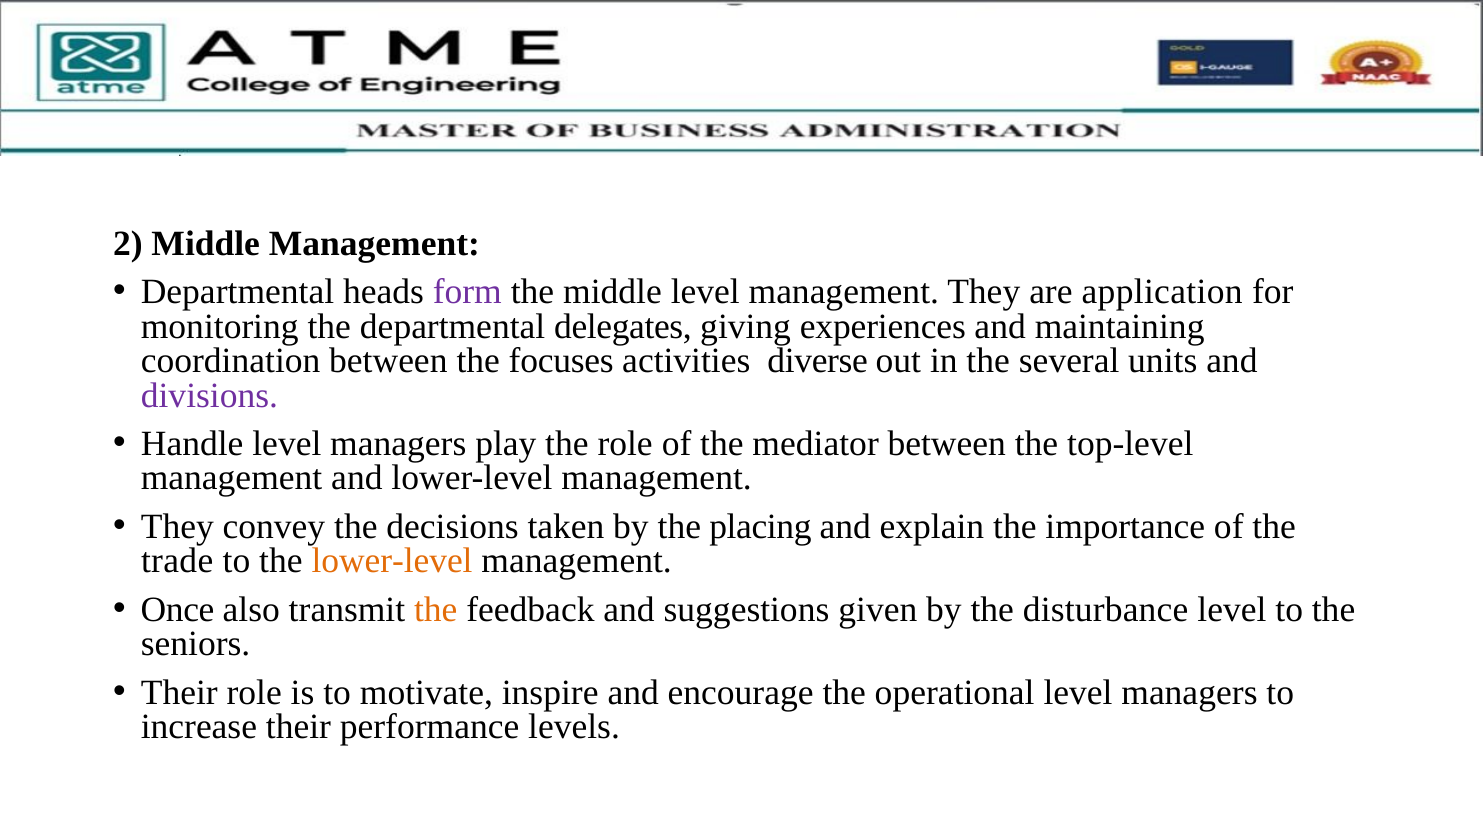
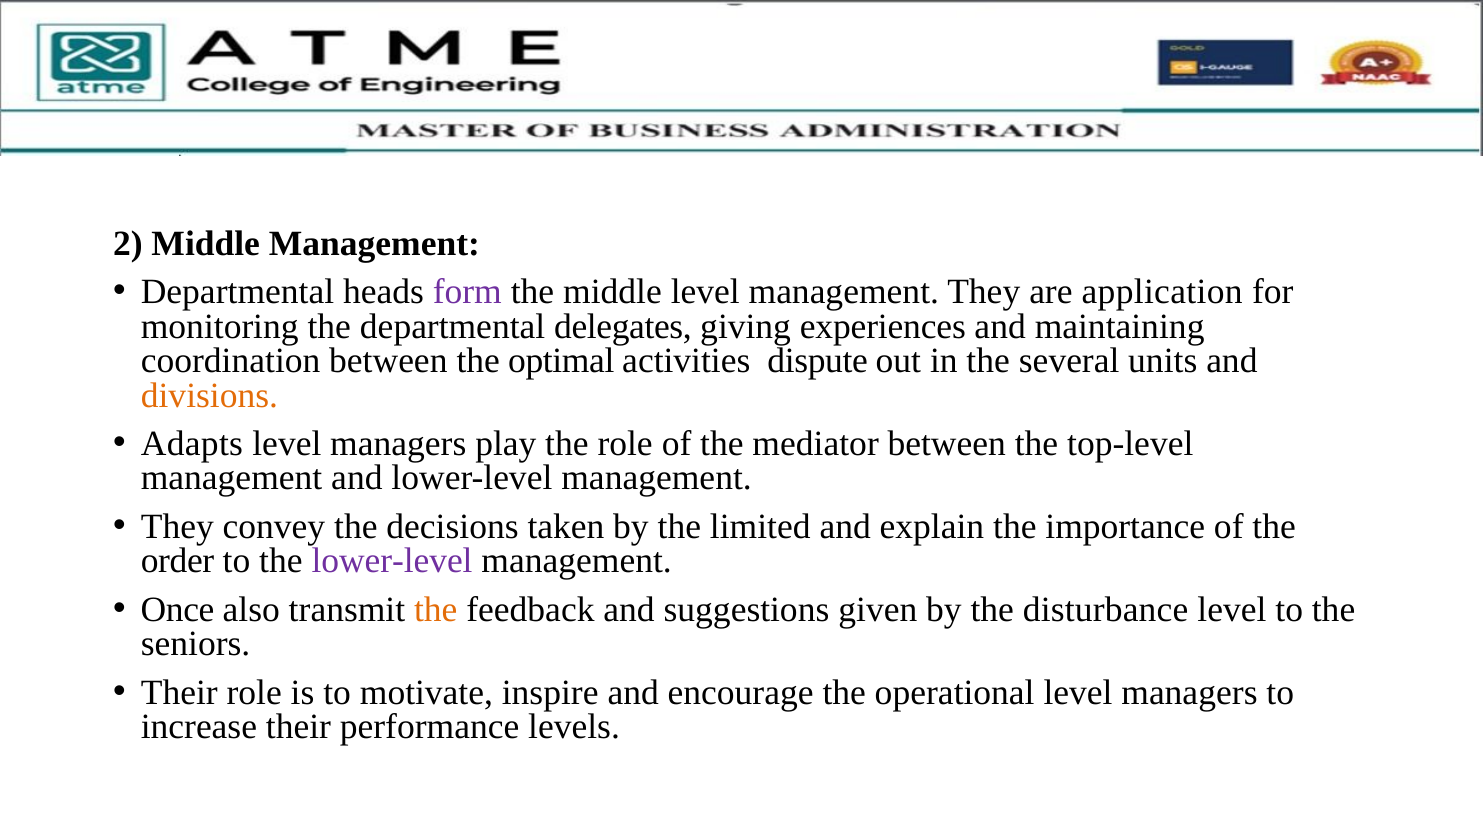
focuses: focuses -> optimal (561, 361)
diverse: diverse -> dispute (818, 361)
divisions colour: purple -> orange (209, 395)
Handle: Handle -> Adapts (192, 444)
placing: placing -> limited (760, 527)
trade: trade -> order (178, 561)
lower-level colour: orange -> purple (392, 561)
